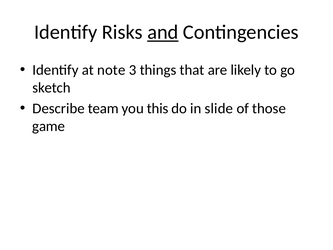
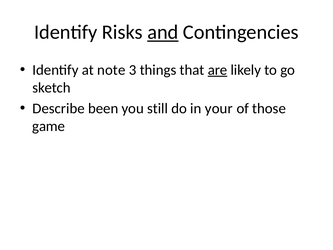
are underline: none -> present (217, 70)
team: team -> been (103, 108)
this: this -> still (158, 108)
slide: slide -> your (219, 108)
